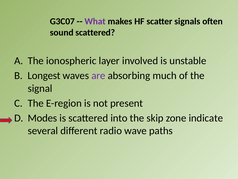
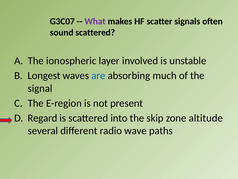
are colour: purple -> blue (98, 75)
Modes: Modes -> Regard (42, 118)
indicate: indicate -> altitude (206, 118)
